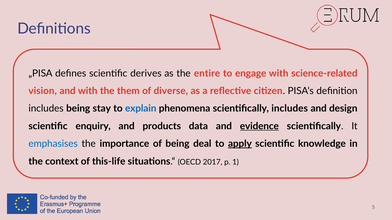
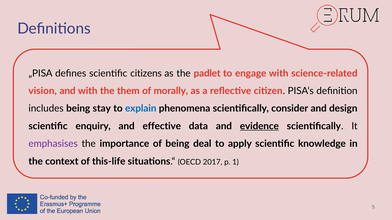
derives: derives -> citizens (146, 73)
entire: entire -> padlet (207, 73)
diverse: diverse -> morally (171, 91)
scientifically includes: includes -> consider (290, 109)
products: products -> effective (162, 126)
emphasises colour: blue -> purple (53, 144)
apply underline: present -> none (240, 144)
